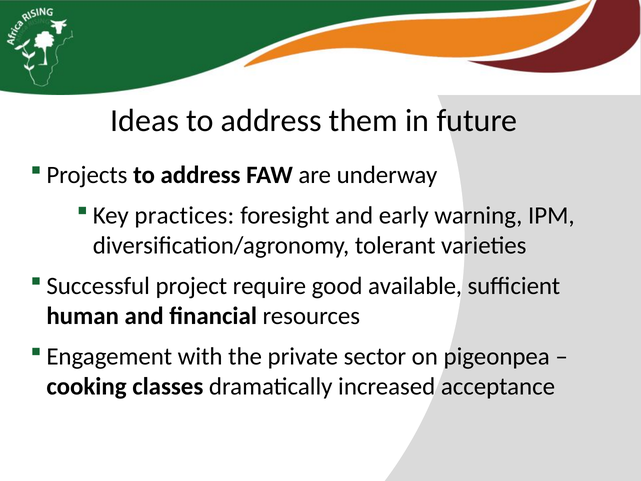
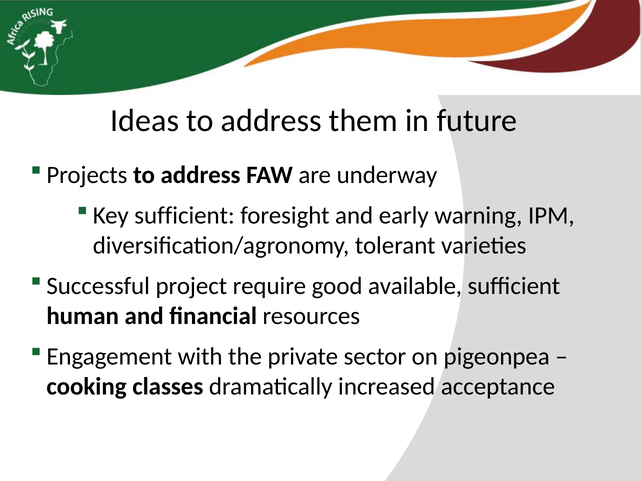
Key practices: practices -> sufficient (184, 215)
